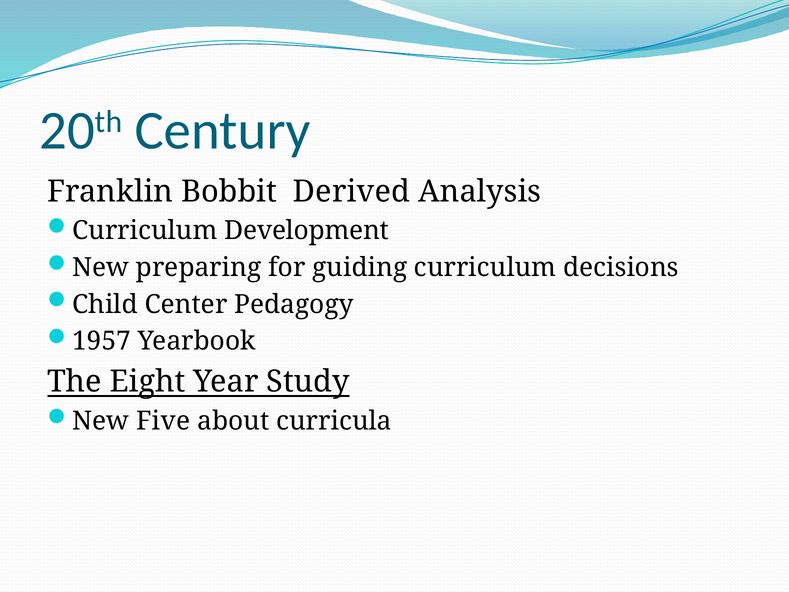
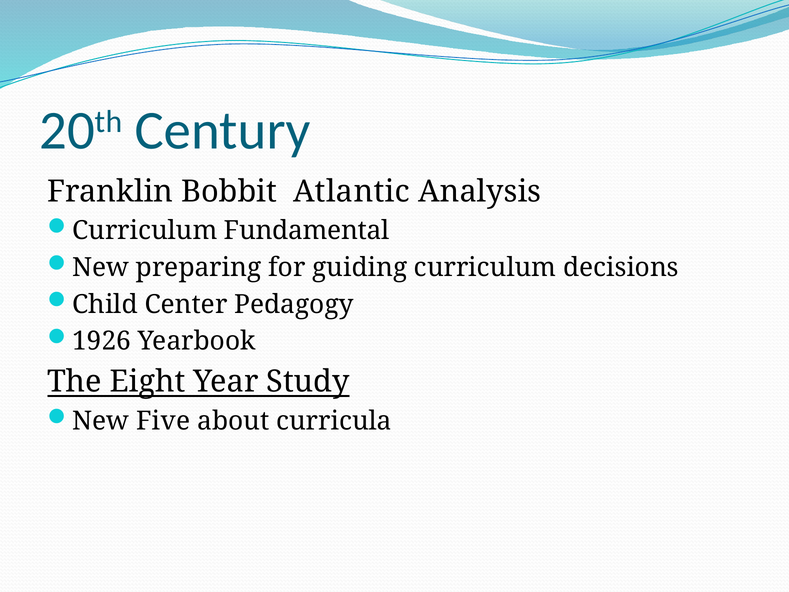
Derived: Derived -> Atlantic (351, 191)
Development: Development -> Fundamental (307, 231)
1957: 1957 -> 1926 (102, 341)
